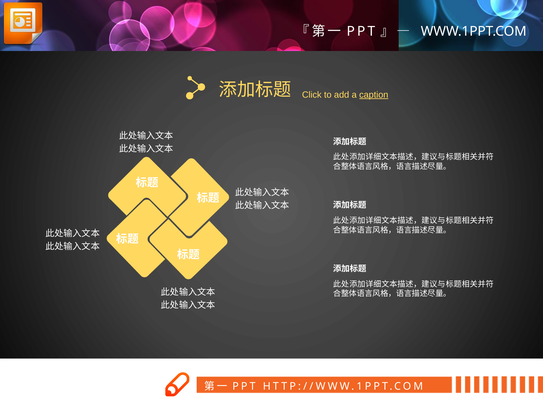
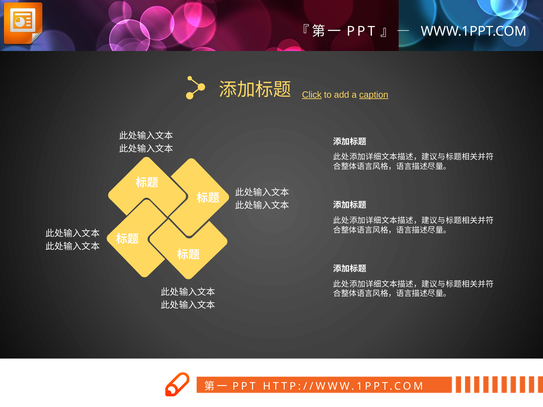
Click underline: none -> present (312, 95)
